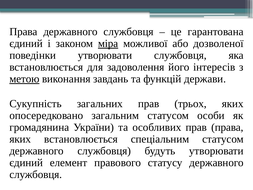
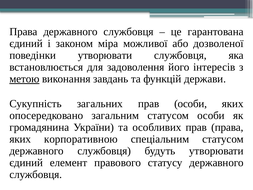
міра underline: present -> none (108, 43)
прав трьох: трьох -> особи (191, 104)
яких встановлюється: встановлюється -> корпоративною (81, 139)
